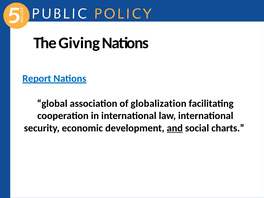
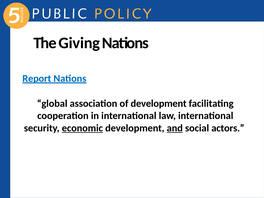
of globalization: globalization -> development (159, 103)
economic underline: none -> present (82, 128)
charts: charts -> actors (228, 128)
